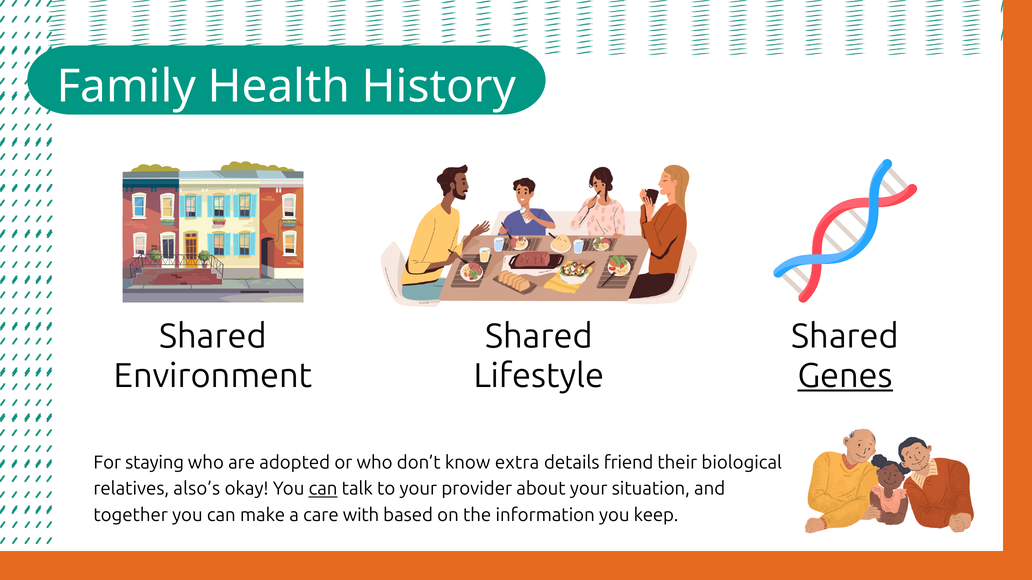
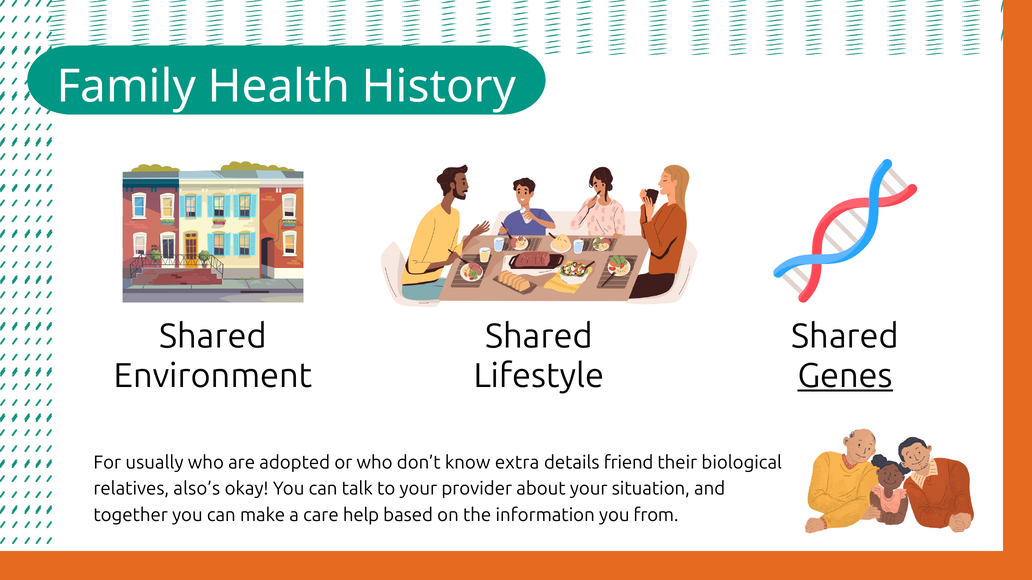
staying: staying -> usually (154, 463)
can underline: present -> none (323, 489)
with: with -> help (361, 515)
keep: keep -> from (656, 515)
